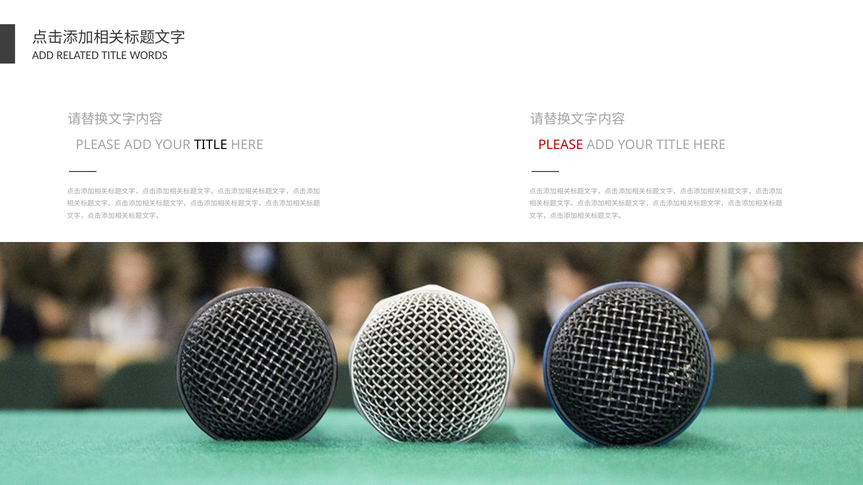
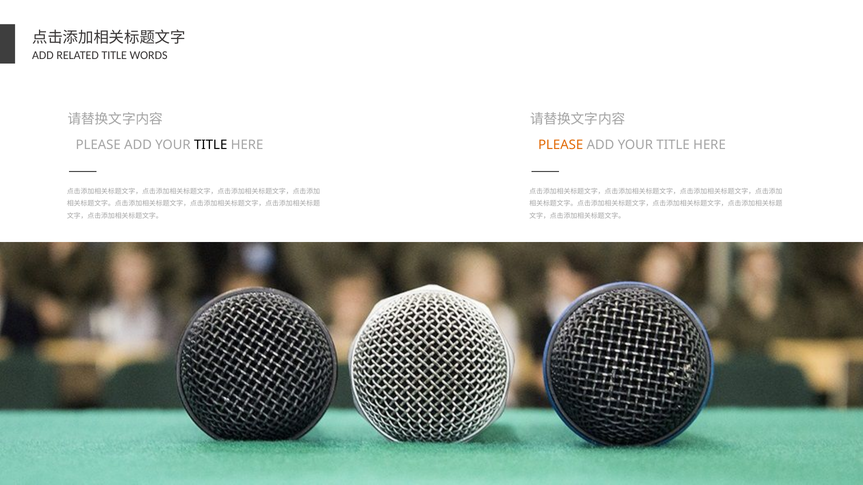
PLEASE colour: red -> orange (561, 145)
